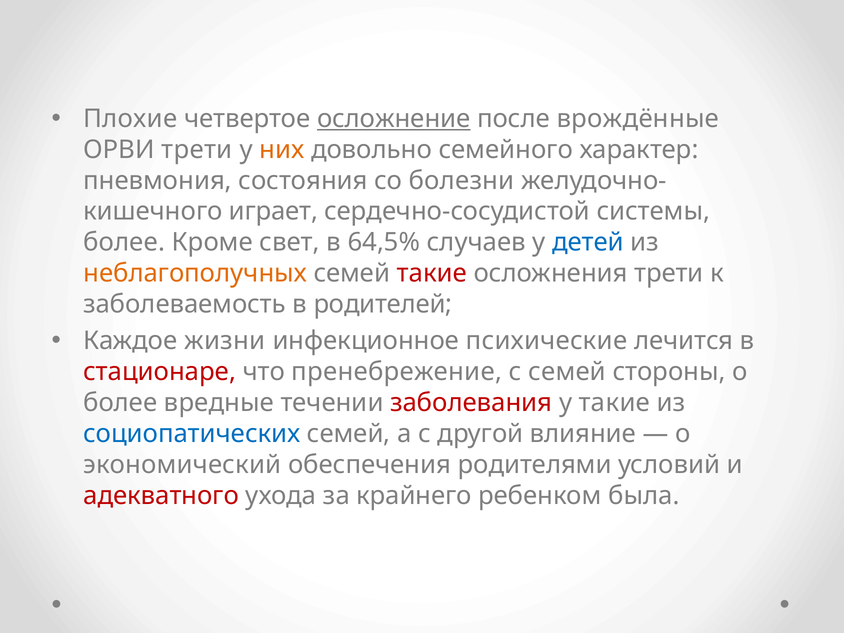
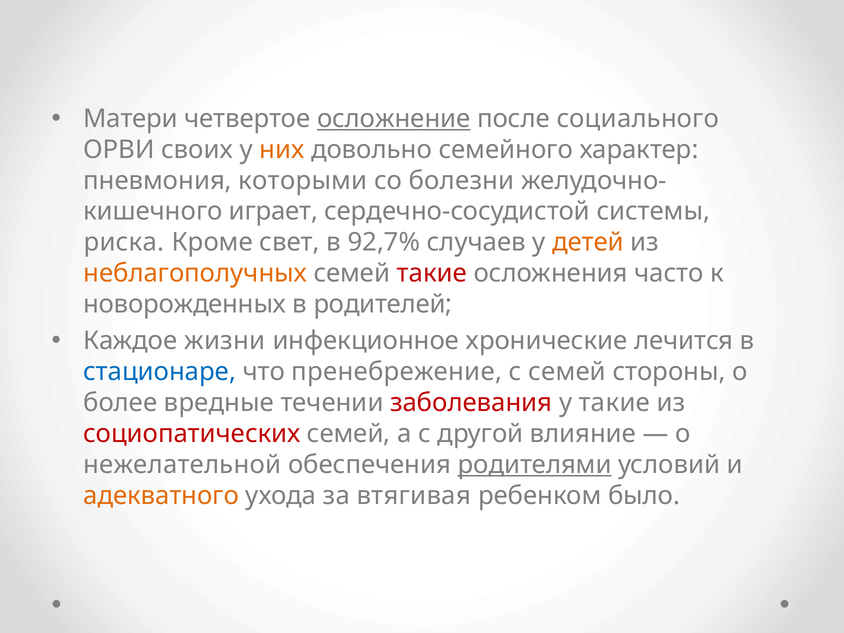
Плохие: Плохие -> Матери (131, 119)
врождённые: врождённые -> социального (638, 119)
ОРВИ трети: трети -> своих (197, 150)
состояния: состояния -> которыми (303, 181)
более: более -> риска (124, 242)
64,5%: 64,5% -> 92,7% (384, 242)
детей colour: blue -> orange (588, 242)
осложнения трети: трети -> часто (669, 273)
заболеваемость: заболеваемость -> новорожденных (185, 304)
психические: психические -> хронические (547, 341)
стационаре colour: red -> blue (160, 372)
социопатических colour: blue -> red (192, 434)
экономический: экономический -> нежелательной (182, 465)
родителями underline: none -> present (535, 465)
адекватного colour: red -> orange (161, 495)
крайнего: крайнего -> втягивая (414, 495)
была: была -> было (644, 495)
